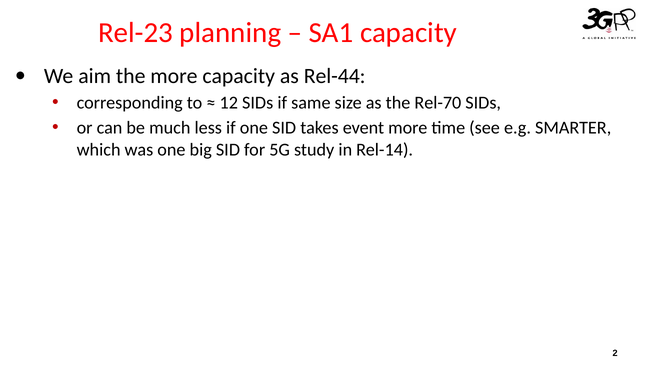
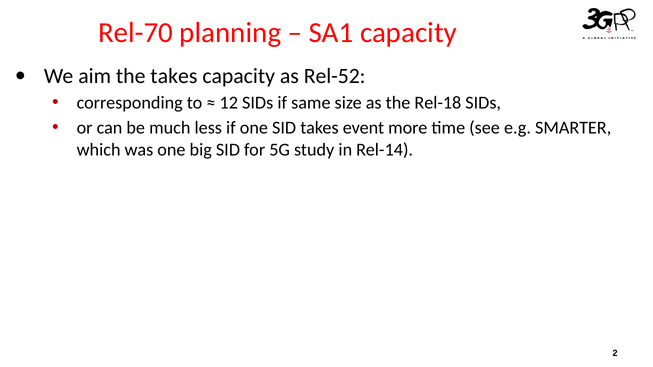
Rel-23: Rel-23 -> Rel-70 (136, 33)
the more: more -> takes (174, 76)
Rel-44: Rel-44 -> Rel-52 (335, 76)
Rel-70: Rel-70 -> Rel-18 (438, 103)
